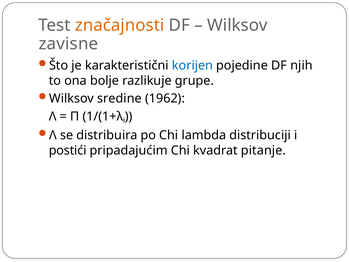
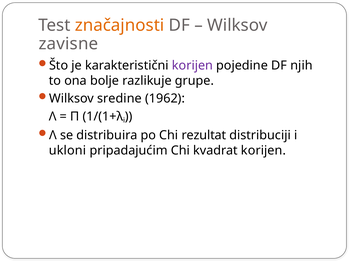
korijen colour: blue -> purple (192, 65)
lambda: lambda -> rezultat (204, 135)
postići: postići -> ukloni (68, 150)
kvadrat pitanje: pitanje -> korijen (263, 150)
